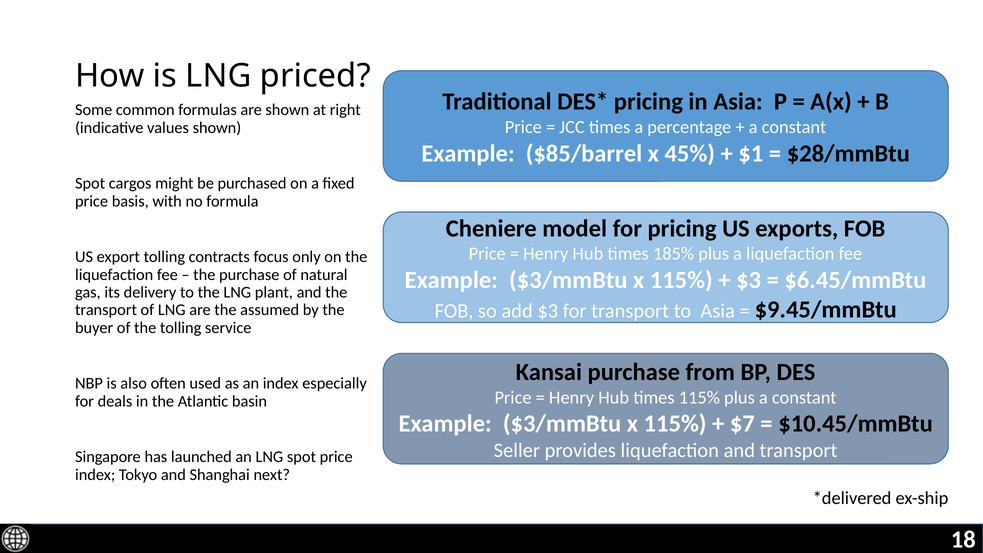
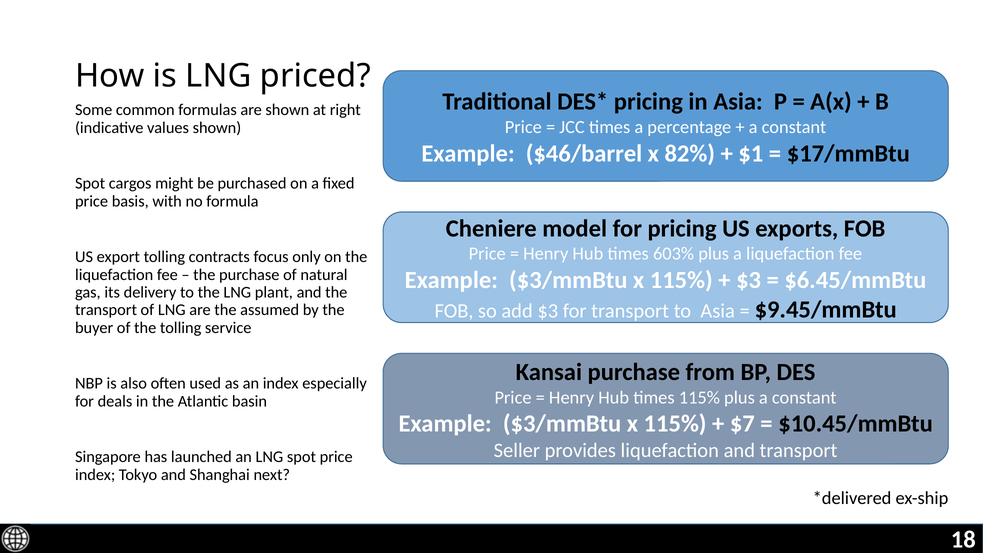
$85/barrel: $85/barrel -> $46/barrel (584, 153)
45%: 45% -> 82% (690, 153)
$28/mmBtu: $28/mmBtu -> $17/mmBtu (848, 153)
185%: 185% -> 603% (674, 254)
